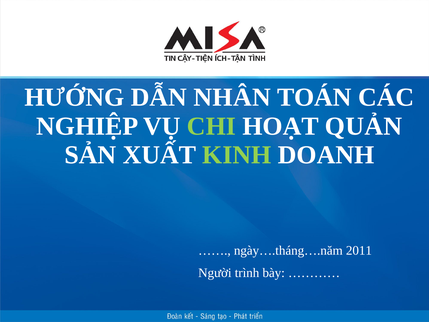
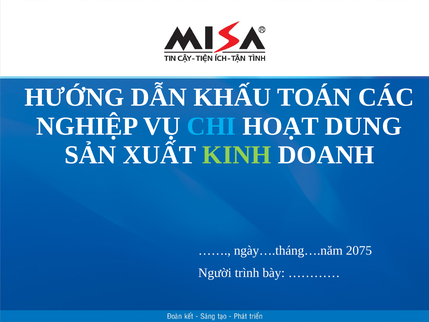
NHÂN: NHÂN -> KHẤU (232, 97)
CHI colour: light green -> light blue (211, 126)
QUẢN: QUẢN -> DUNG (364, 126)
2011: 2011 -> 2075 (359, 251)
